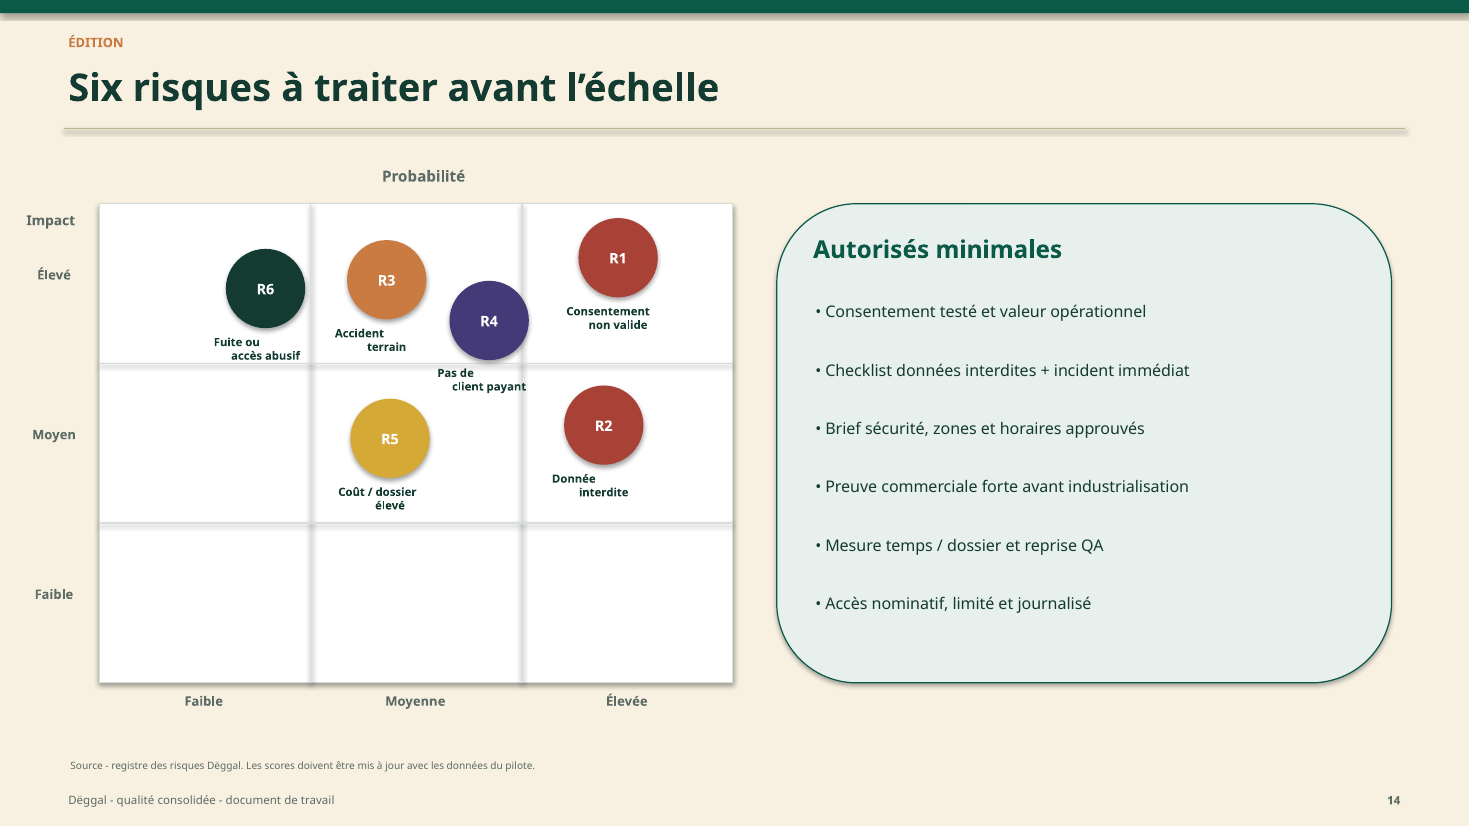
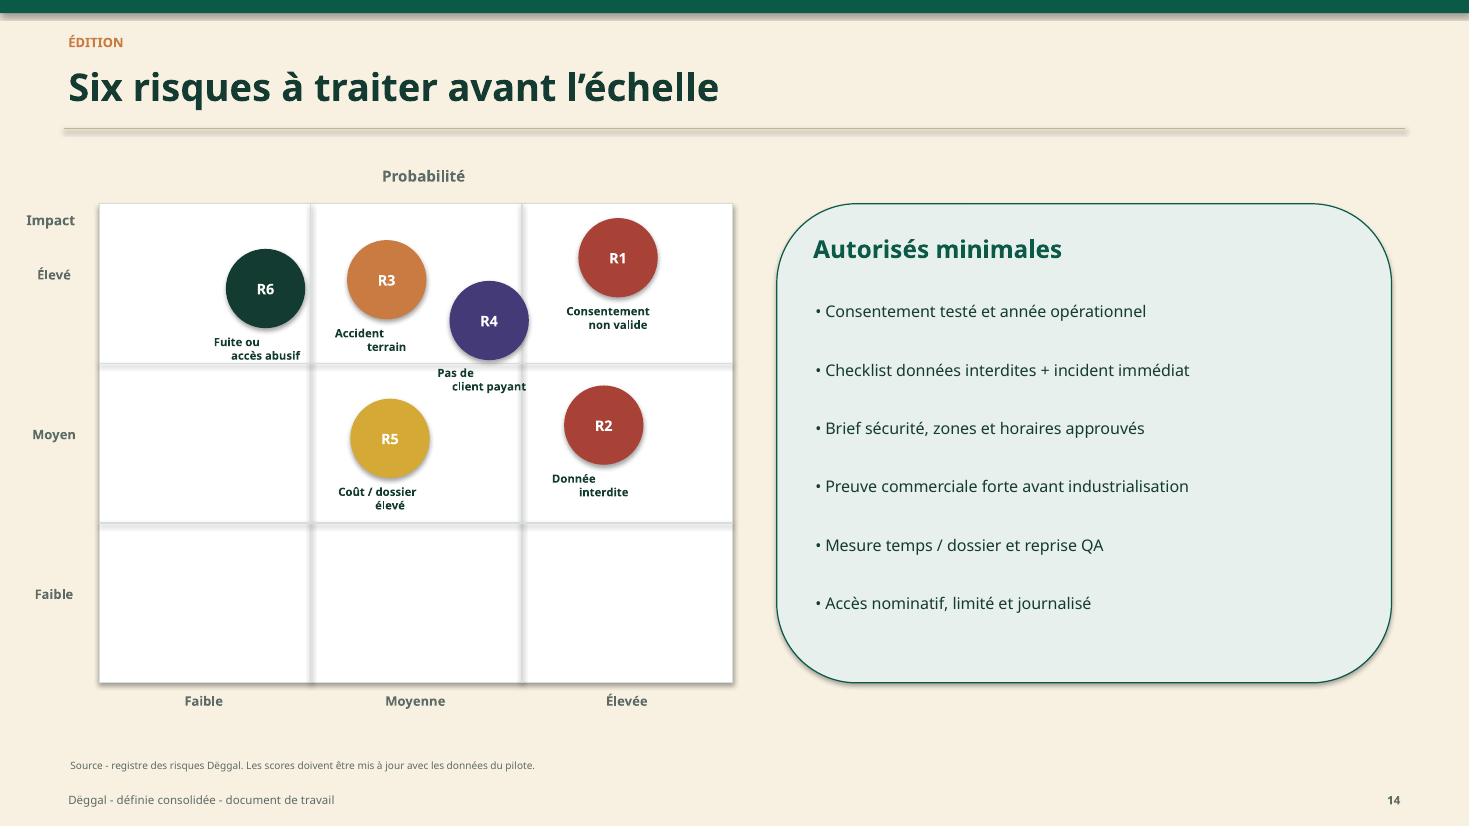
valeur: valeur -> année (1023, 313)
qualité: qualité -> définie (136, 801)
